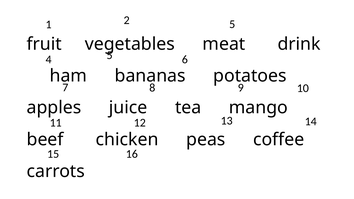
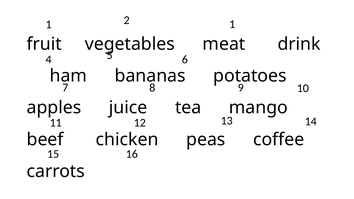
2 5: 5 -> 1 (232, 24)
